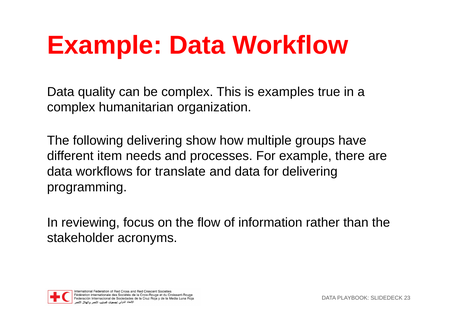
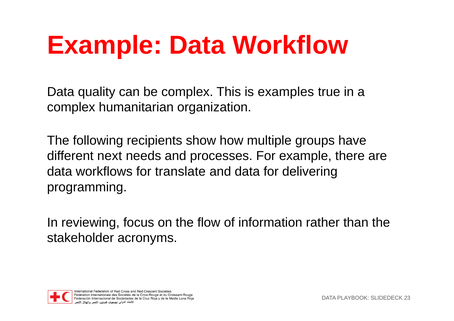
following delivering: delivering -> recipients (155, 141)
item: item -> next (110, 156)
